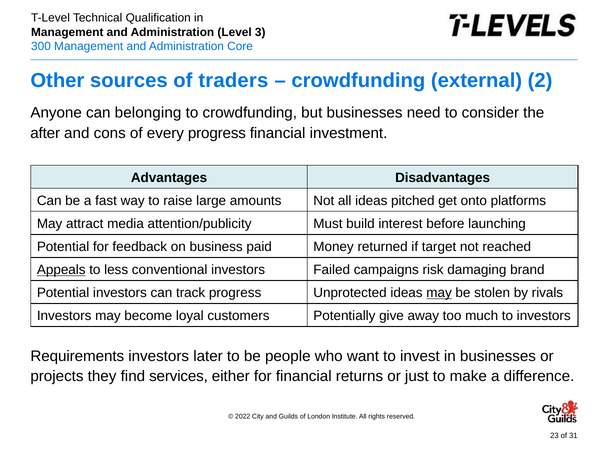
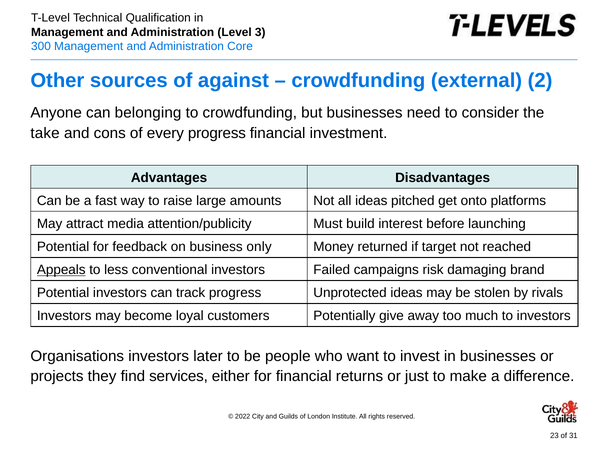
traders: traders -> against (233, 81)
after: after -> take (45, 133)
paid: paid -> only (259, 247)
may underline: present -> none (439, 293)
Requirements: Requirements -> Organisations (77, 356)
